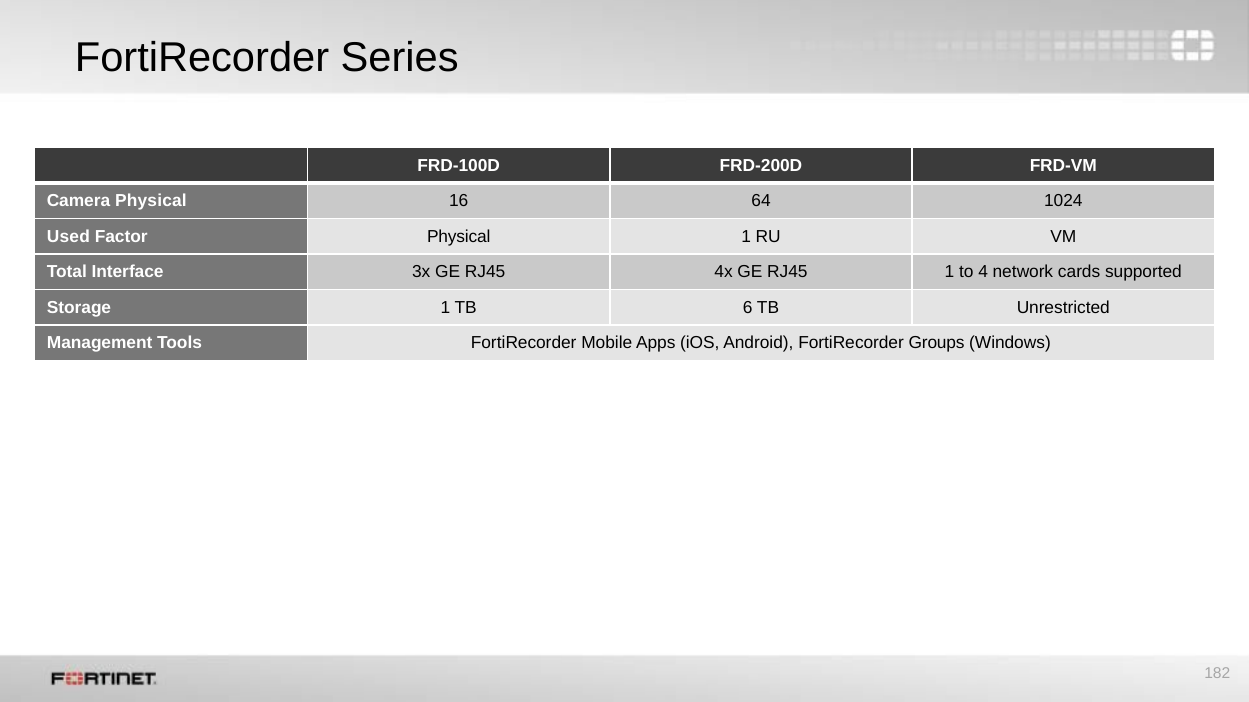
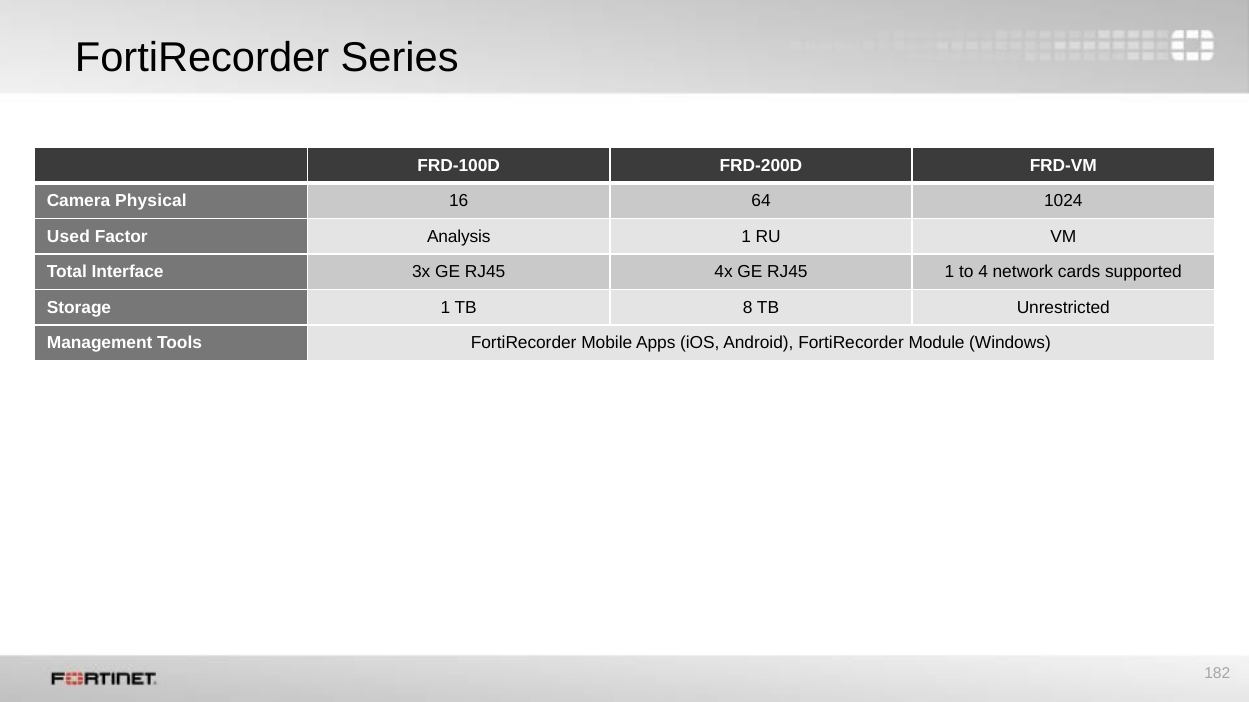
Factor Physical: Physical -> Analysis (459, 237)
6: 6 -> 8 (748, 308)
Groups: Groups -> Module (937, 343)
